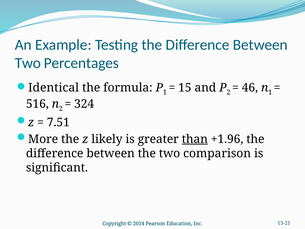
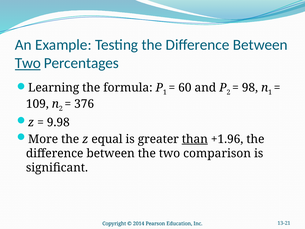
Two underline: none -> present (28, 63)
Identical: Identical -> Learning (54, 88)
15: 15 -> 60 (185, 88)
46: 46 -> 98 (250, 88)
516: 516 -> 109 (37, 104)
324: 324 -> 376 (84, 104)
7.51: 7.51 -> 9.98 (58, 122)
likely: likely -> equal (107, 139)
